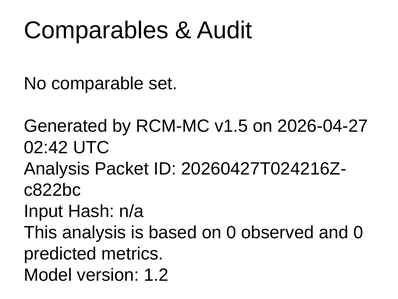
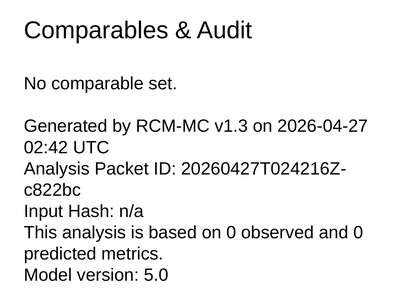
v1.5: v1.5 -> v1.3 (231, 126)
1.2: 1.2 -> 5.0 (156, 275)
